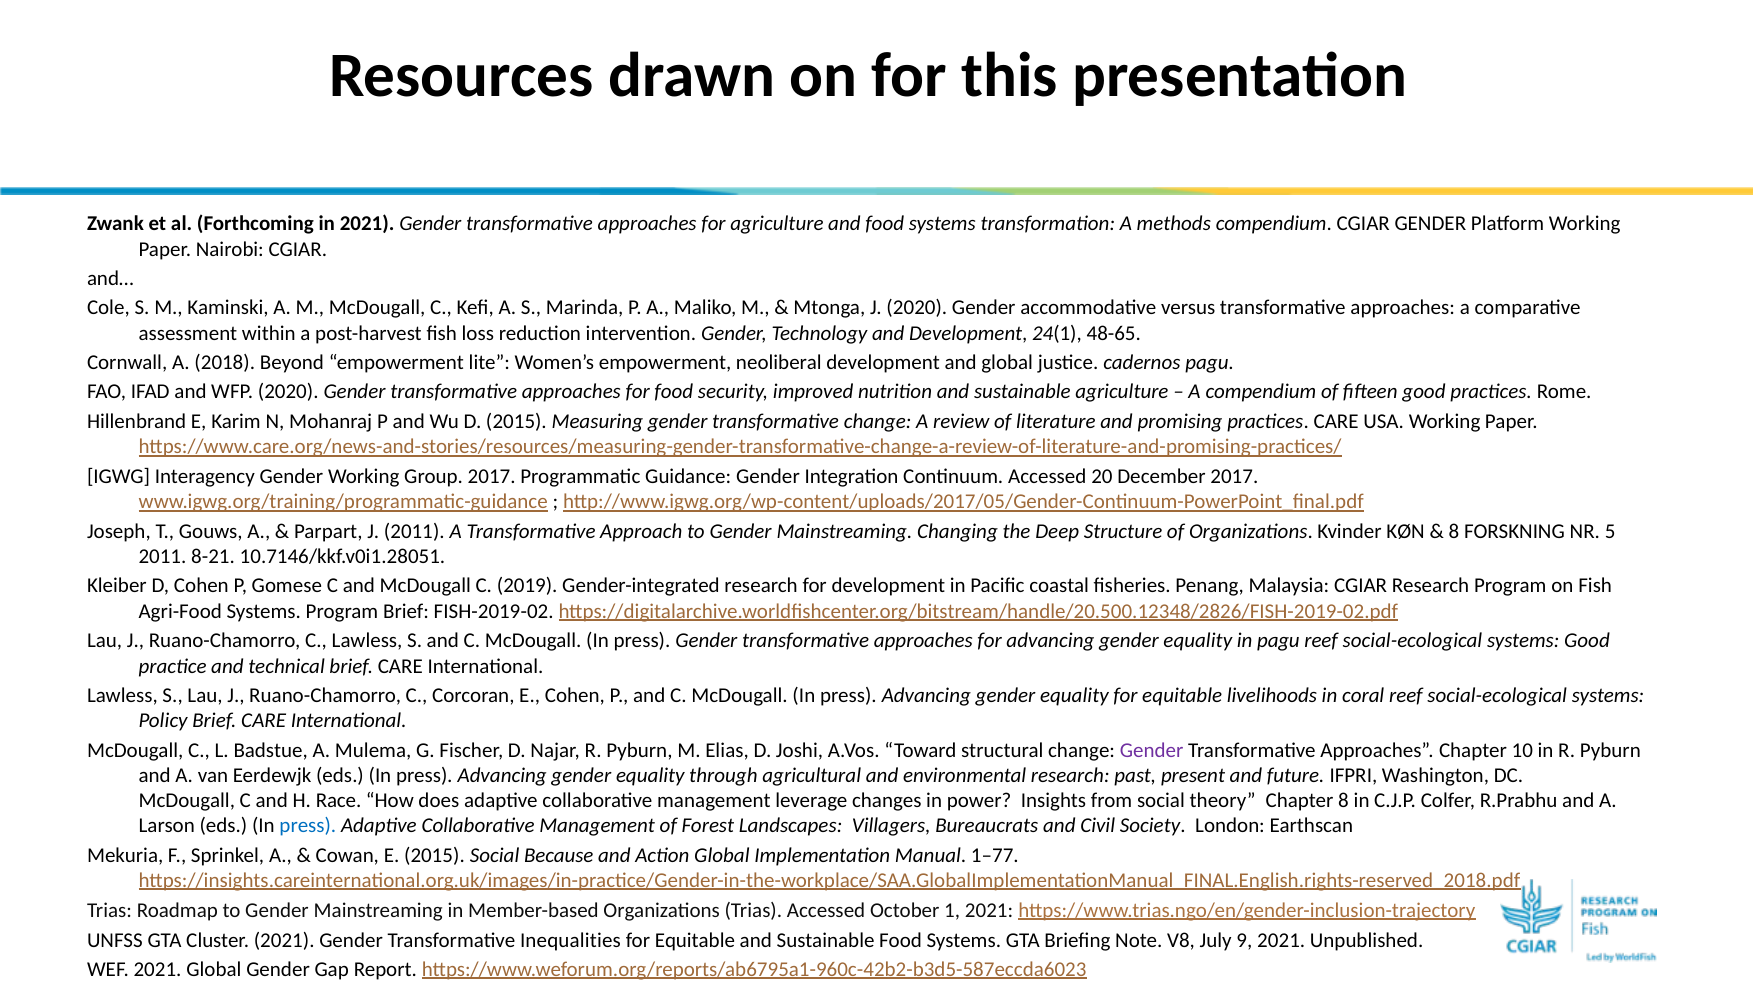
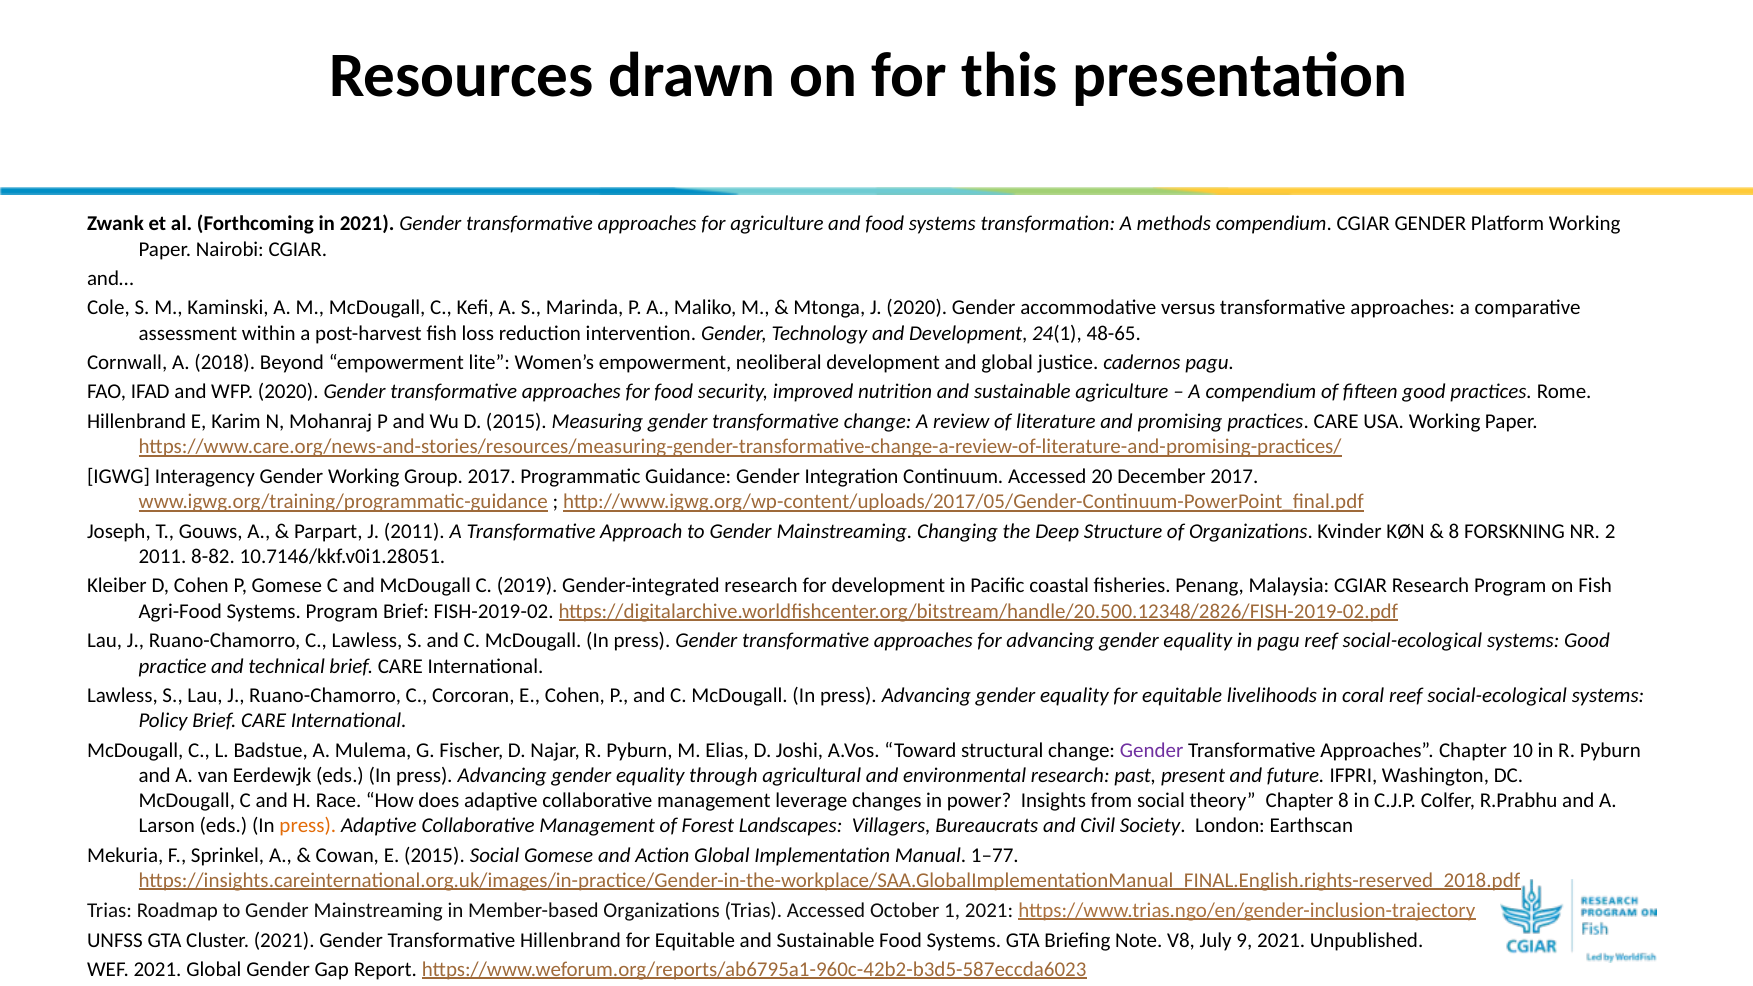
5: 5 -> 2 (1610, 531)
8-21: 8-21 -> 8-82 (213, 557)
press colour: blue -> orange (308, 826)
Social Because: Because -> Gomese (559, 855)
Transformative Inequalities: Inequalities -> Hillenbrand (570, 940)
